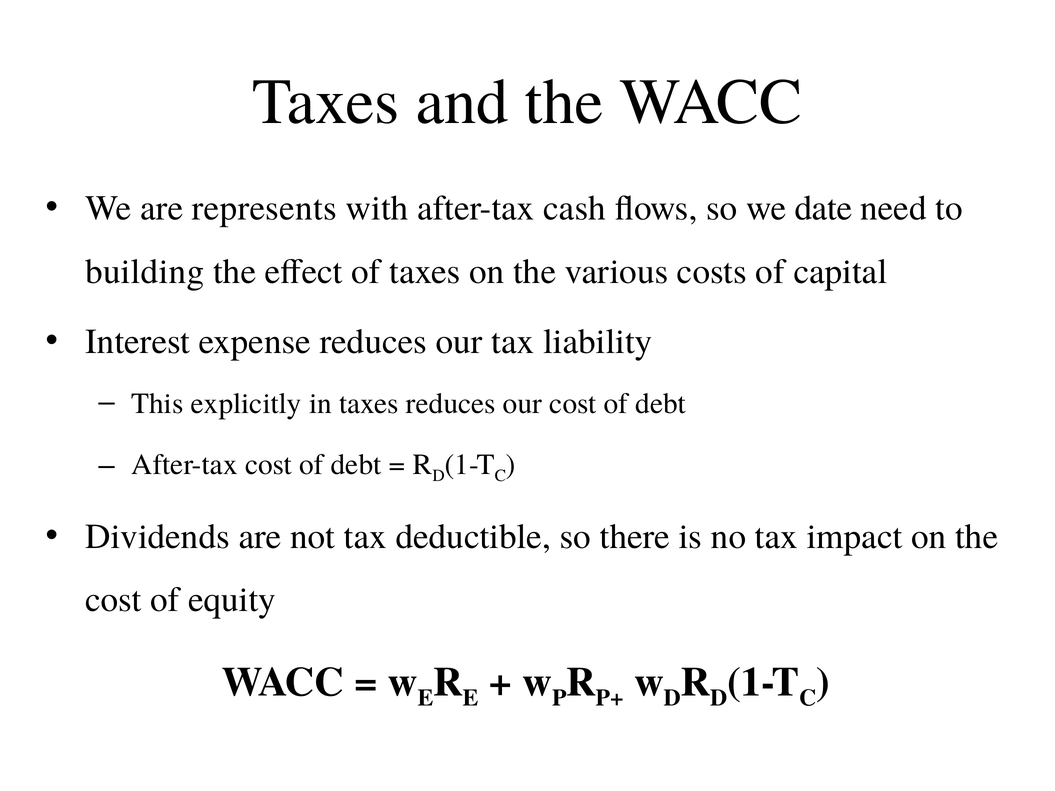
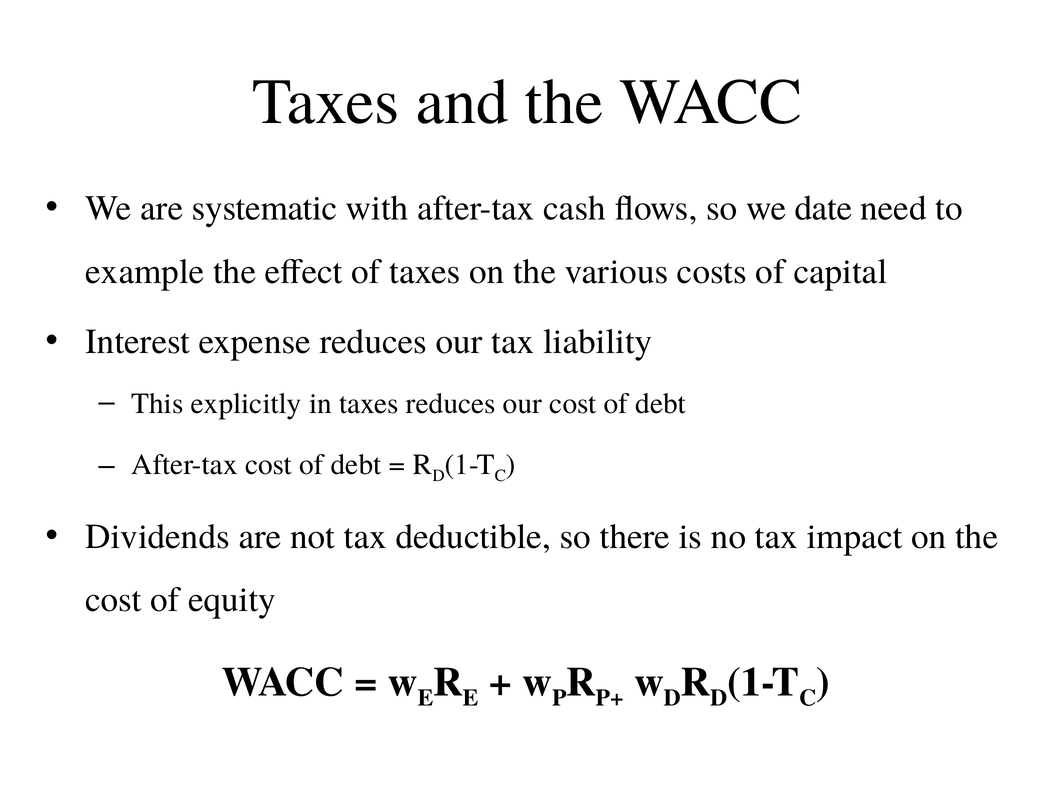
represents: represents -> systematic (265, 208)
building: building -> example (145, 271)
